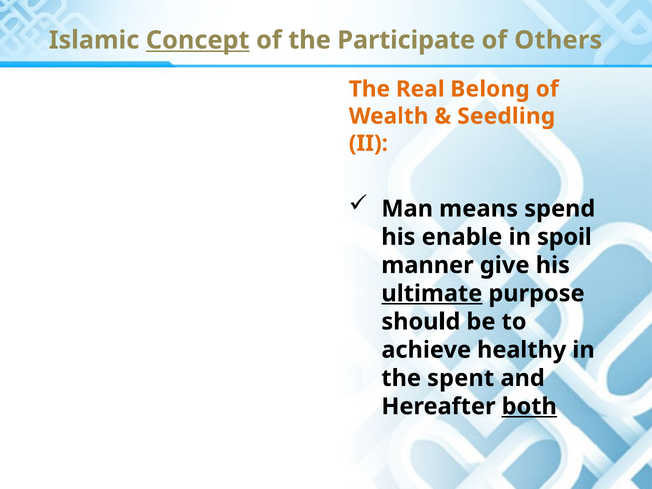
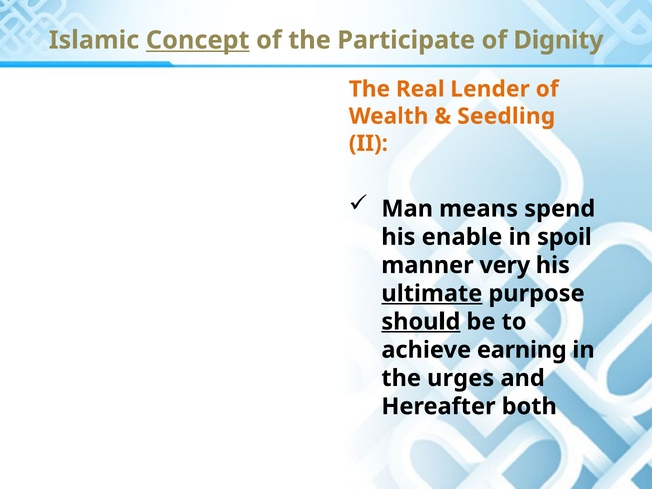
Others: Others -> Dignity (558, 40)
Belong: Belong -> Lender (490, 89)
give: give -> very (505, 265)
should underline: none -> present (421, 322)
healthy: healthy -> earning (522, 350)
spent: spent -> urges (461, 378)
both underline: present -> none (529, 406)
